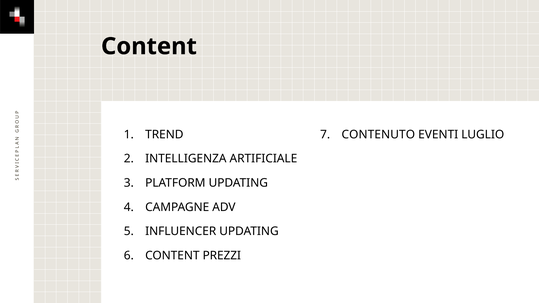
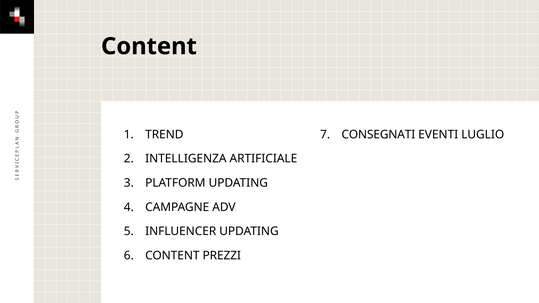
CONTENUTO: CONTENUTO -> CONSEGNATI (378, 135)
